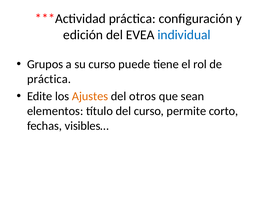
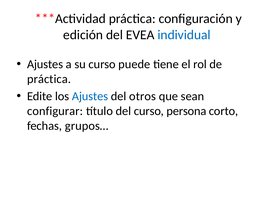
Grupos: Grupos -> Ajustes (45, 64)
Ajustes colour: orange -> blue (90, 96)
elementos: elementos -> configurar (55, 111)
permite: permite -> persona (186, 111)
visibles…: visibles… -> grupos… (87, 126)
